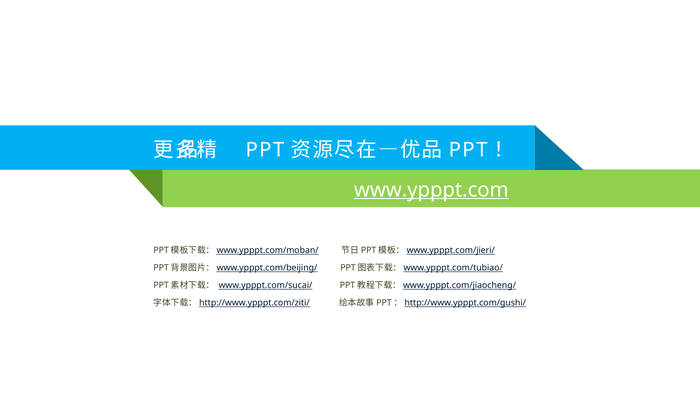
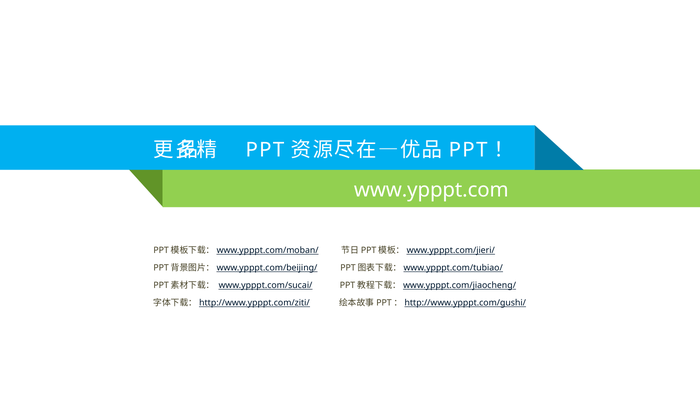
www.ypppt.com underline: present -> none (431, 190)
